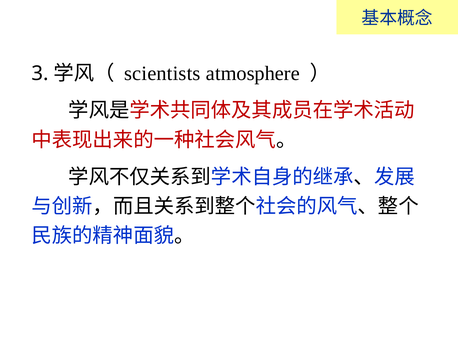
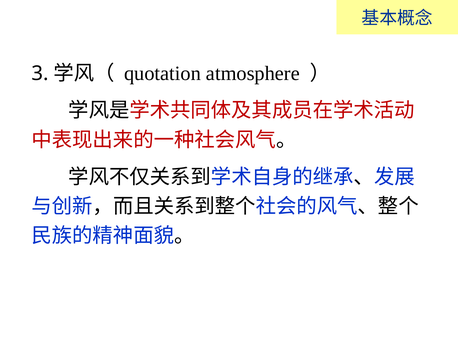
scientists: scientists -> quotation (162, 73)
